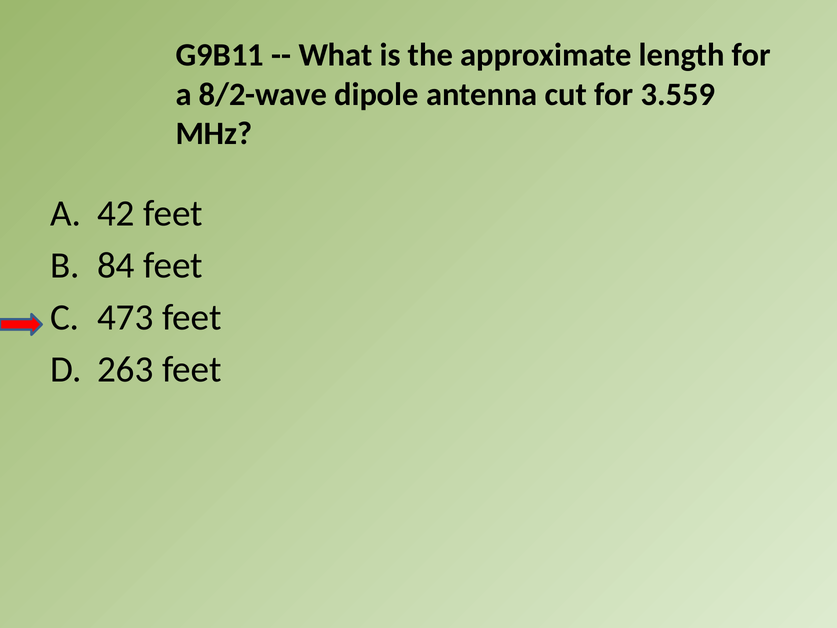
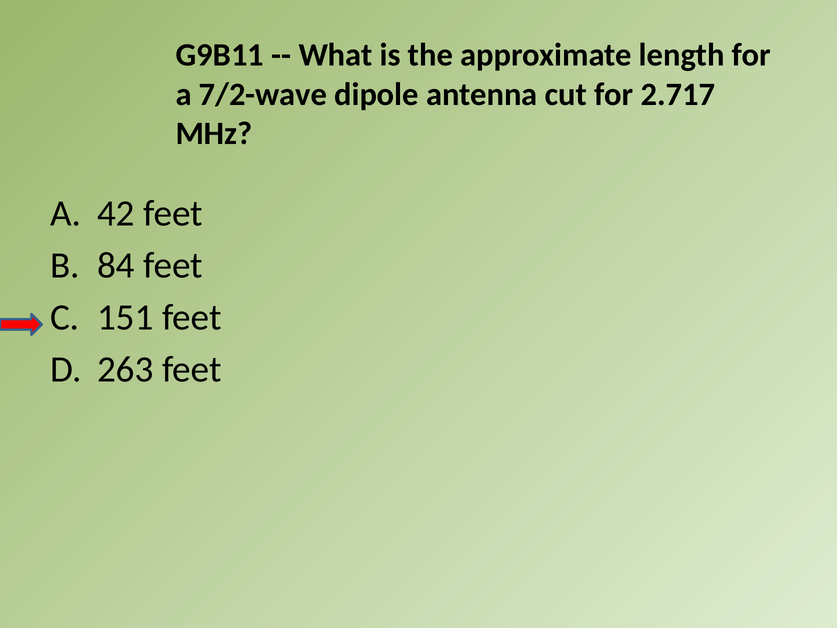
8/2-wave: 8/2-wave -> 7/2-wave (263, 94)
3.559: 3.559 -> 2.717 (678, 94)
473: 473 -> 151 (125, 317)
